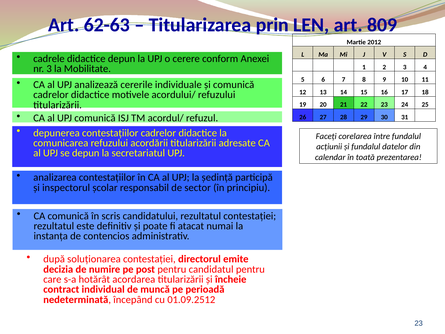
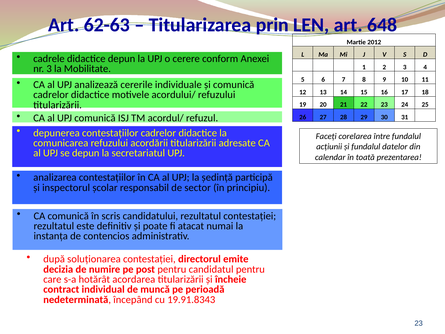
809: 809 -> 648 (382, 25)
01.09.2512: 01.09.2512 -> 19.91.8343 (191, 299)
